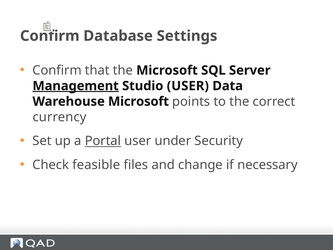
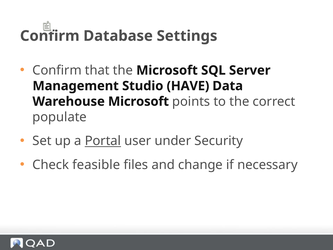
Management underline: present -> none (76, 86)
Studio USER: USER -> HAVE (188, 86)
currency: currency -> populate (60, 117)
